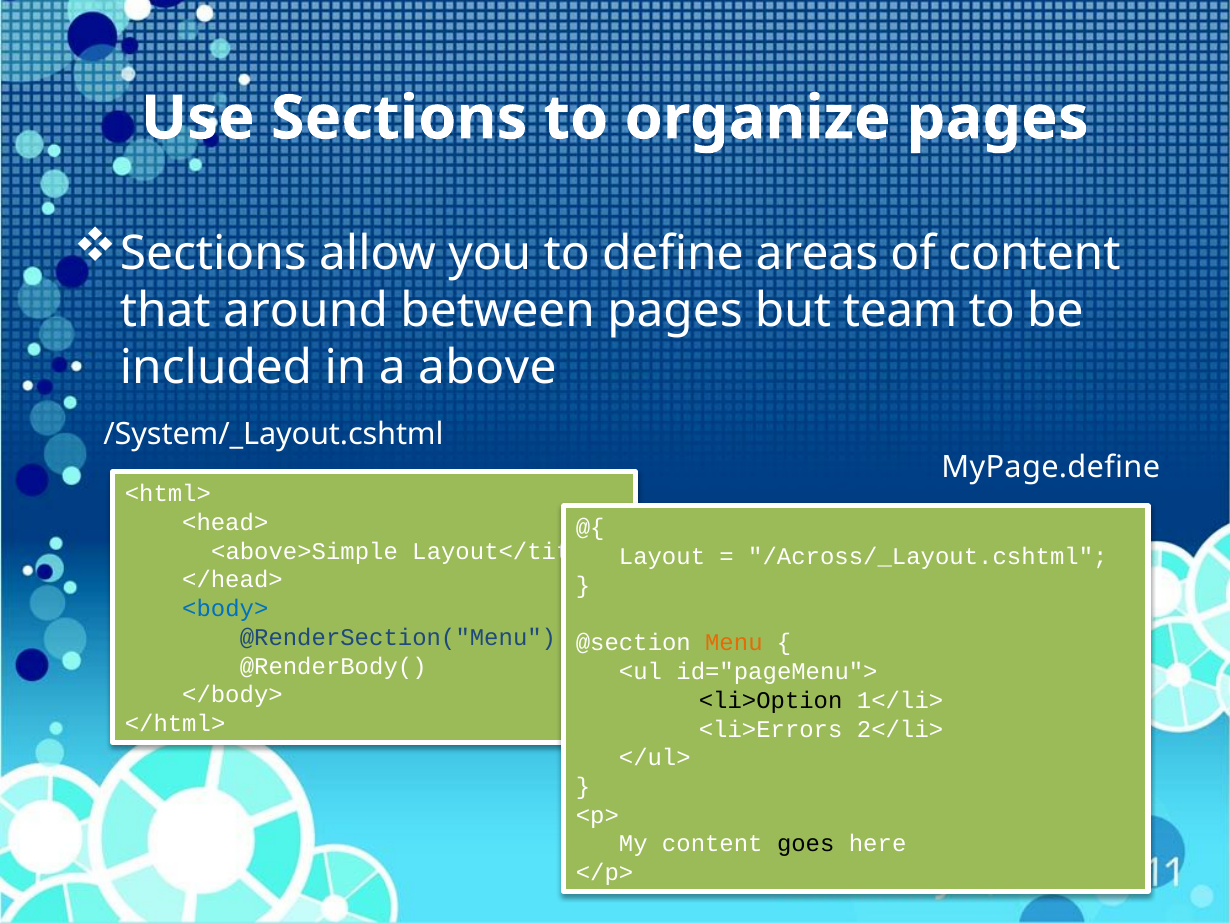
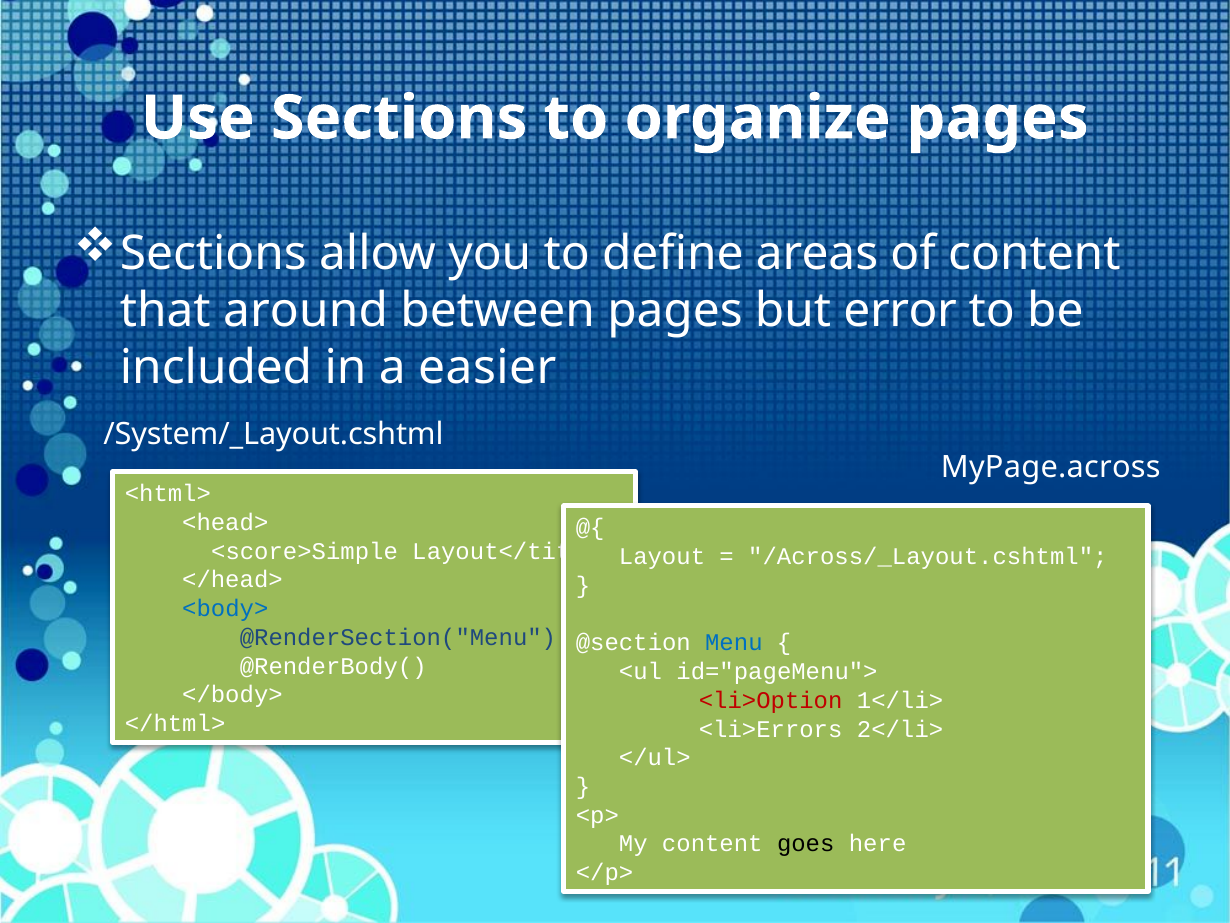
team: team -> error (900, 311)
above: above -> easier (487, 368)
MyPage.define: MyPage.define -> MyPage.across (1051, 467)
<above>Simple: <above>Simple -> <score>Simple (305, 551)
Menu colour: orange -> blue (734, 643)
<li>Option colour: black -> red (771, 700)
